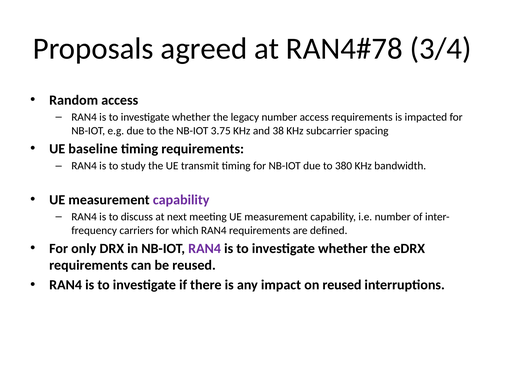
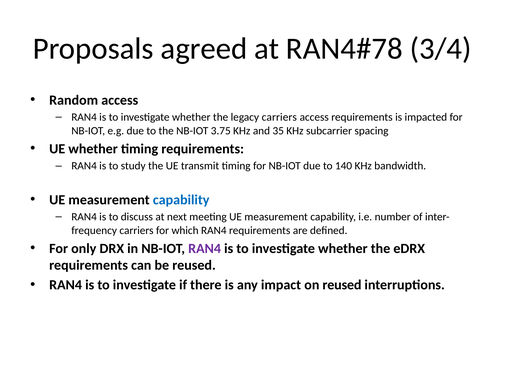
legacy number: number -> carriers (279, 117)
38: 38 -> 35 (278, 131)
UE baseline: baseline -> whether (93, 149)
380: 380 -> 140 (344, 166)
capability colour: purple -> blue (181, 200)
